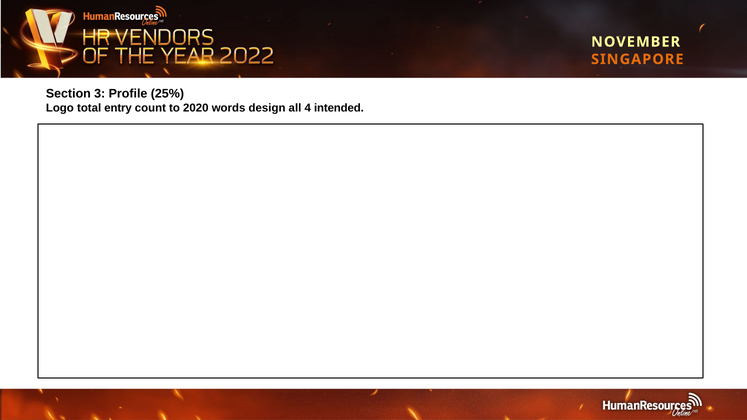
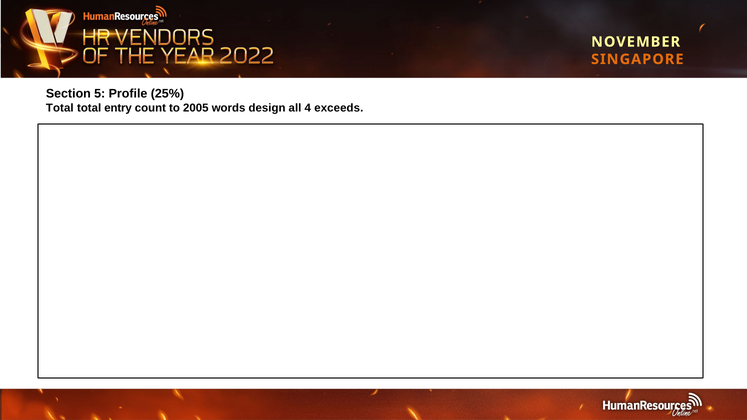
3: 3 -> 5 (100, 94)
Logo: Logo -> Total (60, 108)
2020: 2020 -> 2005 (196, 108)
intended: intended -> exceeds (339, 108)
